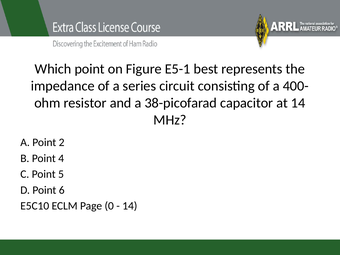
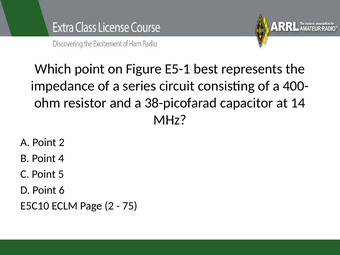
Page 0: 0 -> 2 (109, 206)
14: 14 -> 75 (130, 206)
